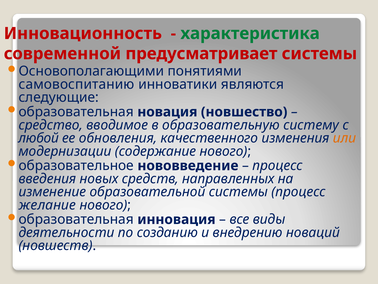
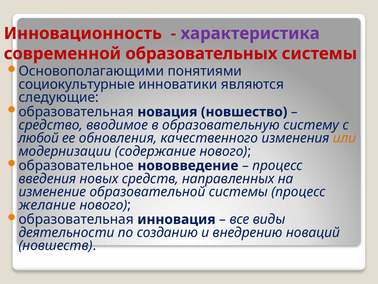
характеристика colour: green -> purple (250, 33)
предусматривает: предусматривает -> образовательных (201, 54)
самовоспитанию: самовоспитанию -> социокультурные (77, 84)
